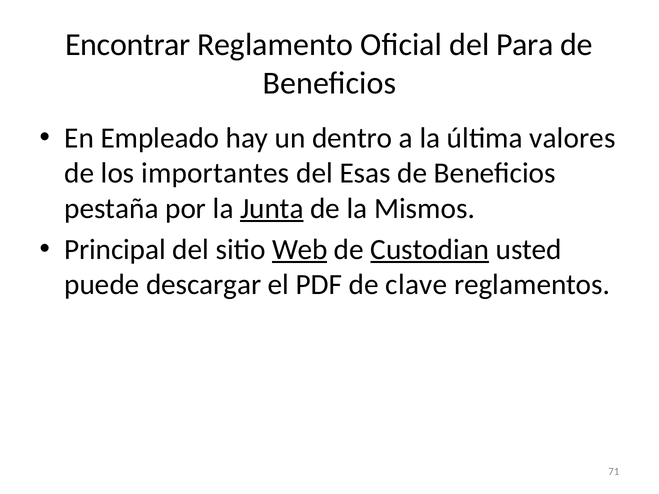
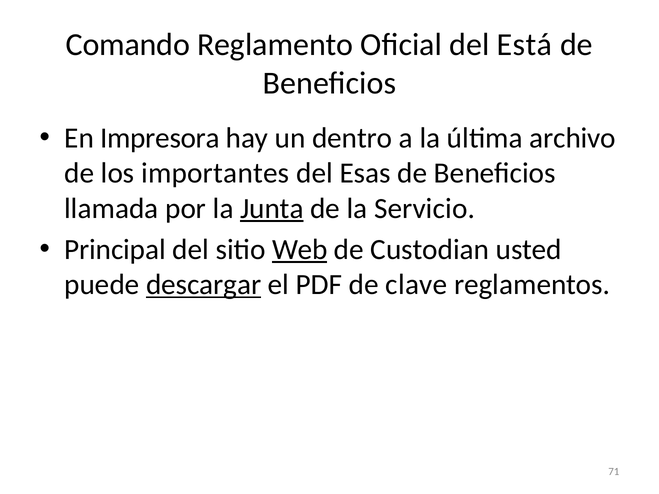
Encontrar: Encontrar -> Comando (128, 45)
Para: Para -> Está (525, 45)
Empleado: Empleado -> Impresora (160, 138)
valores: valores -> archivo (573, 138)
pestaña: pestaña -> llamada (111, 209)
Mismos: Mismos -> Servicio (425, 209)
Custodian underline: present -> none (430, 250)
descargar underline: none -> present (204, 285)
